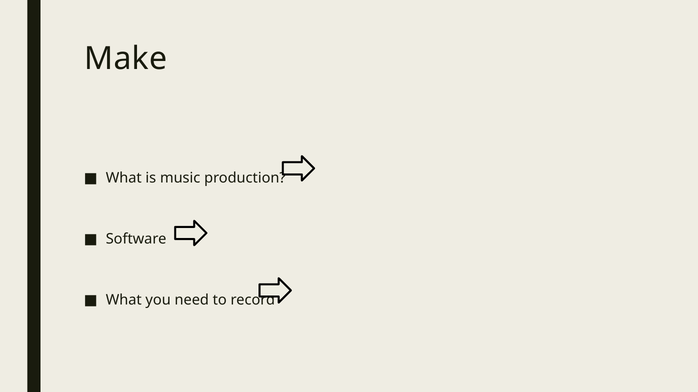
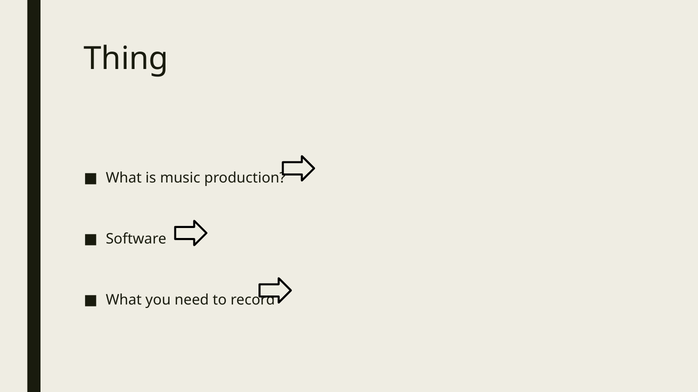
Make: Make -> Thing (126, 59)
